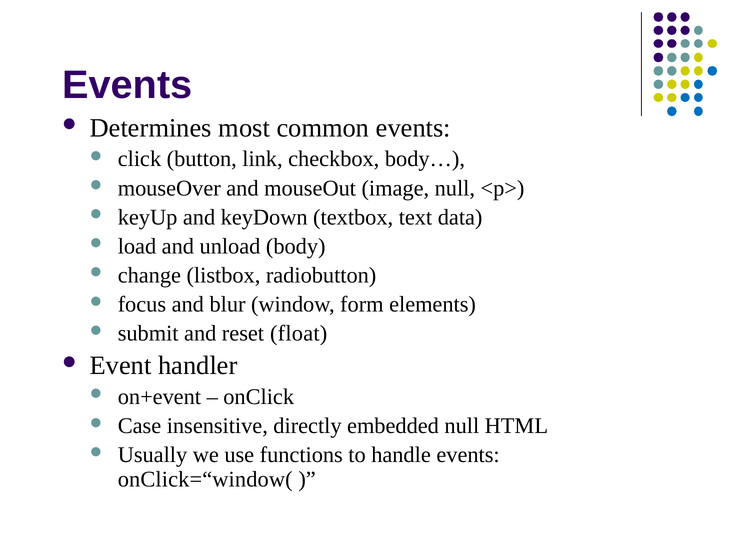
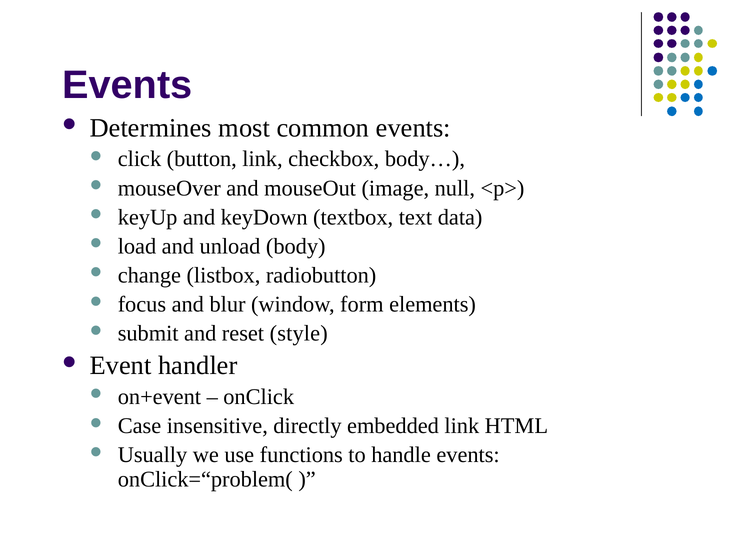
float: float -> style (299, 333)
embedded null: null -> link (462, 426)
onClick=“window(: onClick=“window( -> onClick=“problem( (205, 479)
